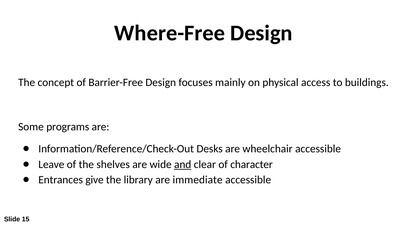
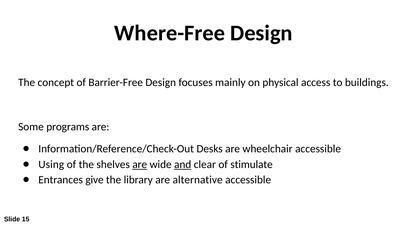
Leave: Leave -> Using (51, 164)
are underline: none -> present (140, 164)
character: character -> stimulate (252, 164)
immediate: immediate -> alternative (198, 180)
